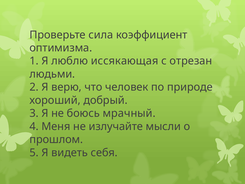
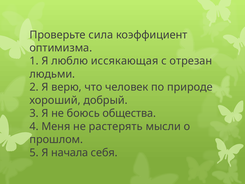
мрачный: мрачный -> общества (129, 113)
излучайте: излучайте -> растерять (116, 126)
видеть: видеть -> начала (70, 152)
